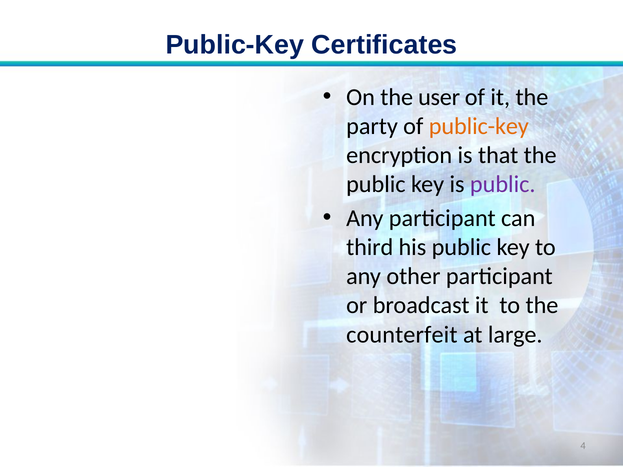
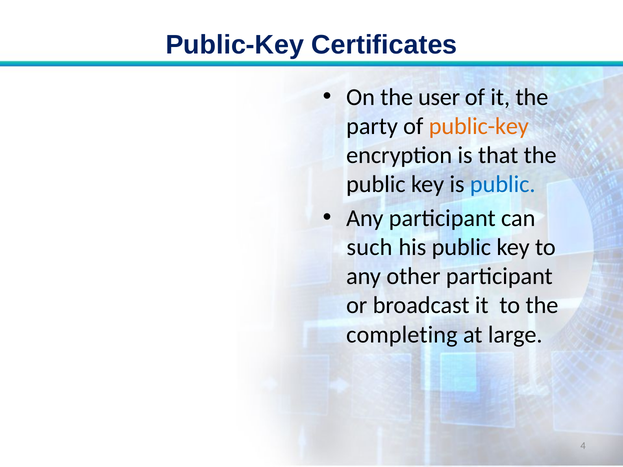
public colour: purple -> blue (503, 184)
third: third -> such (370, 247)
counterfeit: counterfeit -> completing (402, 335)
